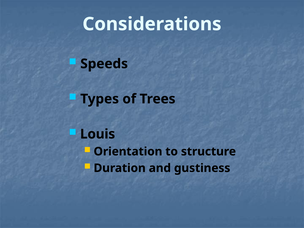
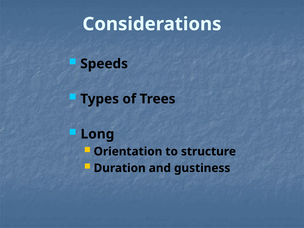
Louis: Louis -> Long (97, 134)
